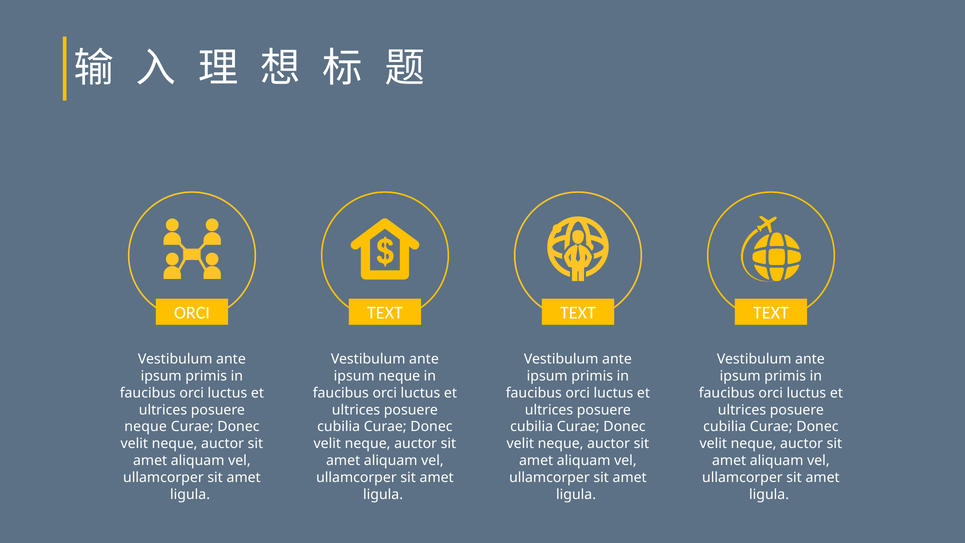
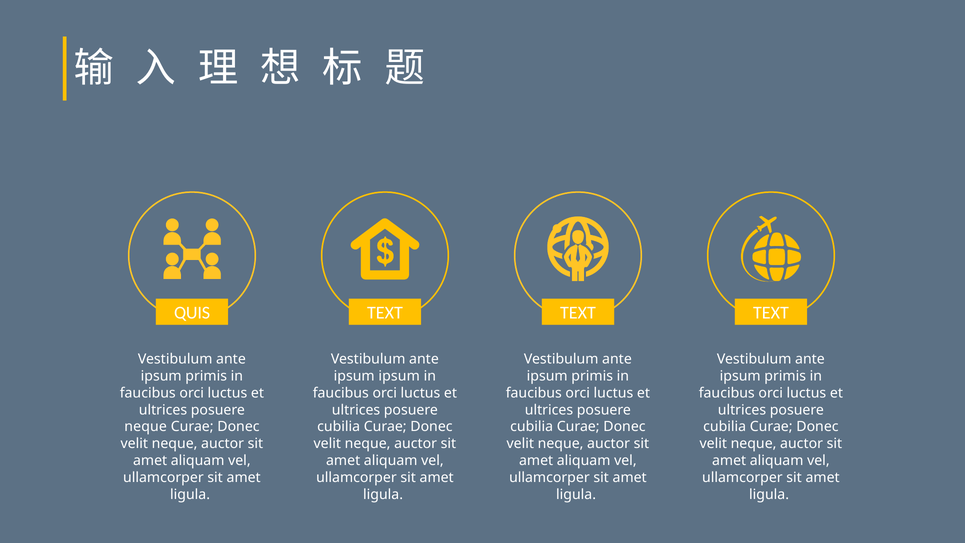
ORCI: ORCI -> QUIS (192, 313)
ipsum neque: neque -> ipsum (399, 376)
